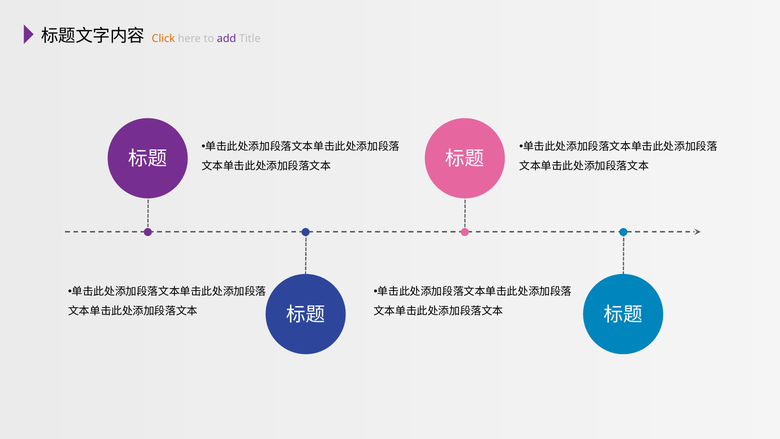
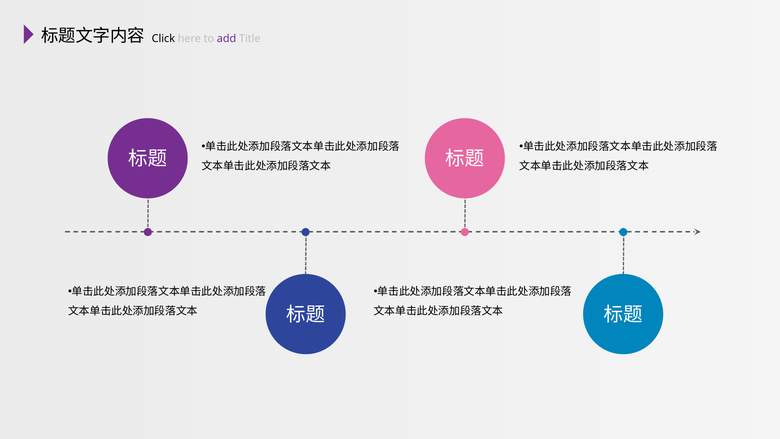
Click colour: orange -> black (163, 39)
